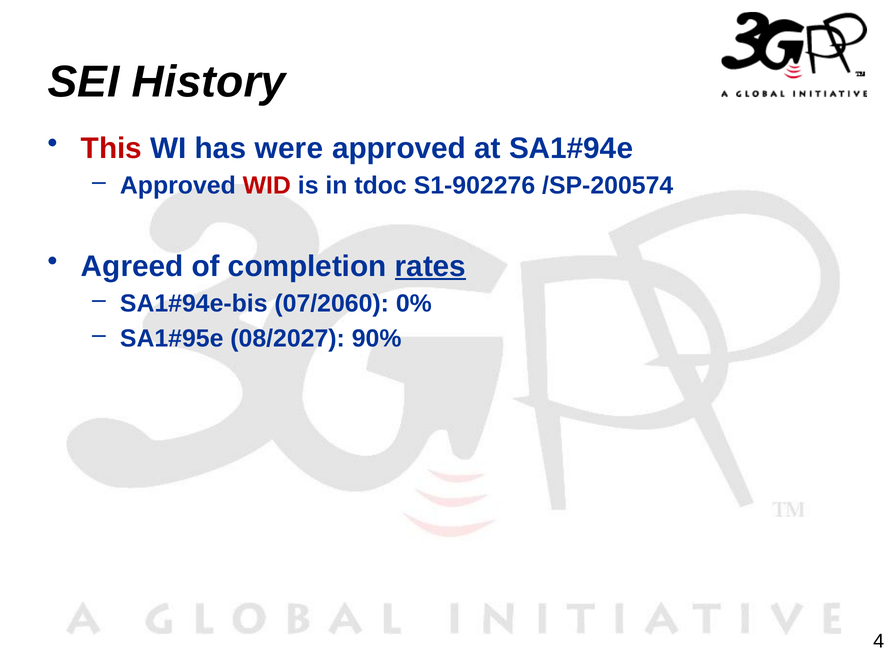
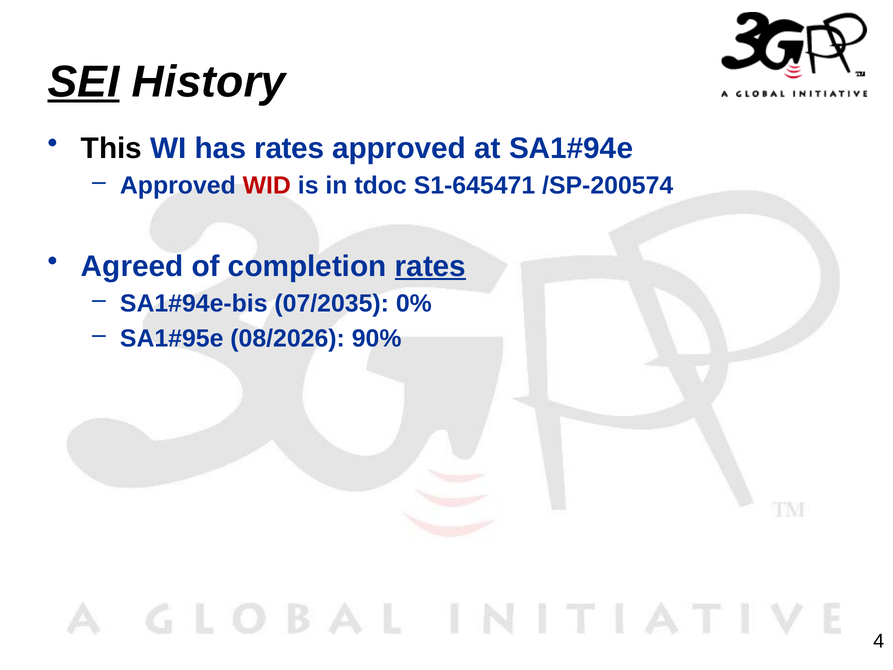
SEI underline: none -> present (84, 82)
This colour: red -> black (111, 148)
has were: were -> rates (289, 148)
S1-902276: S1-902276 -> S1-645471 (474, 185)
07/2060: 07/2060 -> 07/2035 (332, 304)
08/2027: 08/2027 -> 08/2026 (288, 338)
